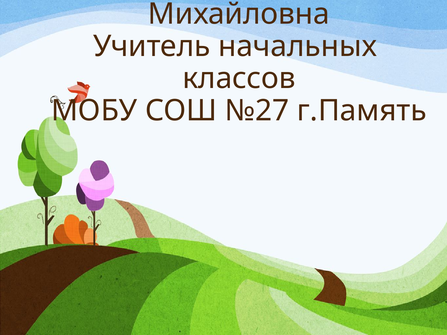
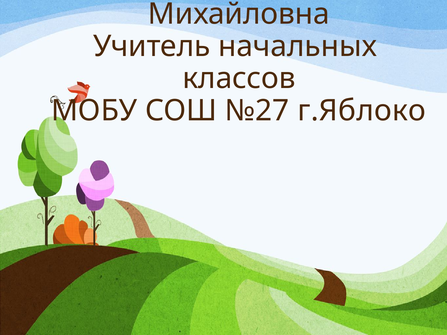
г.Память: г.Память -> г.Яблоко (362, 111)
